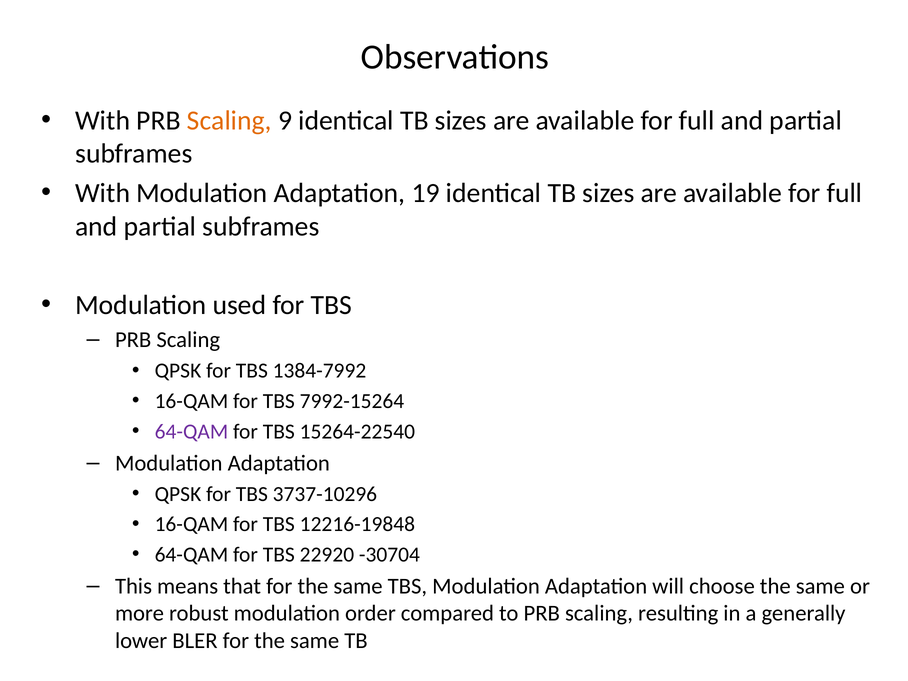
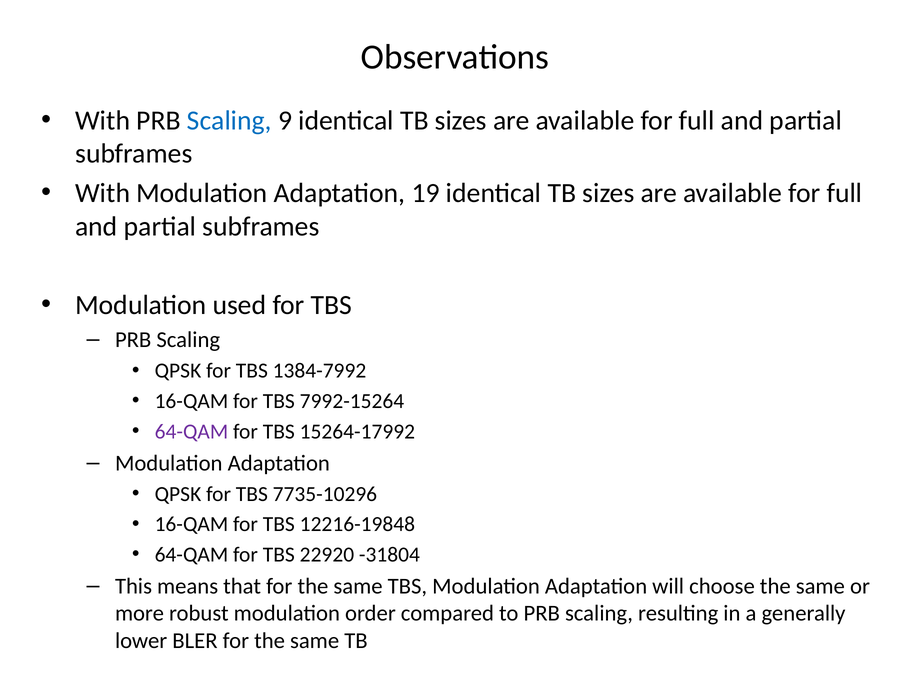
Scaling colour: orange -> blue (229, 121)
15264-22540: 15264-22540 -> 15264-17992 (357, 431)
3737-10296: 3737-10296 -> 7735-10296 (325, 494)
-30704: -30704 -> -31804 (389, 555)
